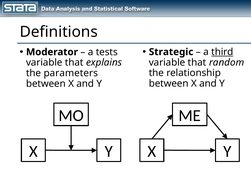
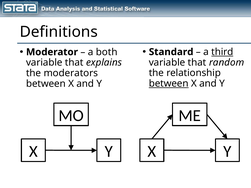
Strategic: Strategic -> Standard (171, 52)
tests: tests -> both (107, 52)
parameters: parameters -> moderators (71, 73)
between underline: none -> present (169, 84)
